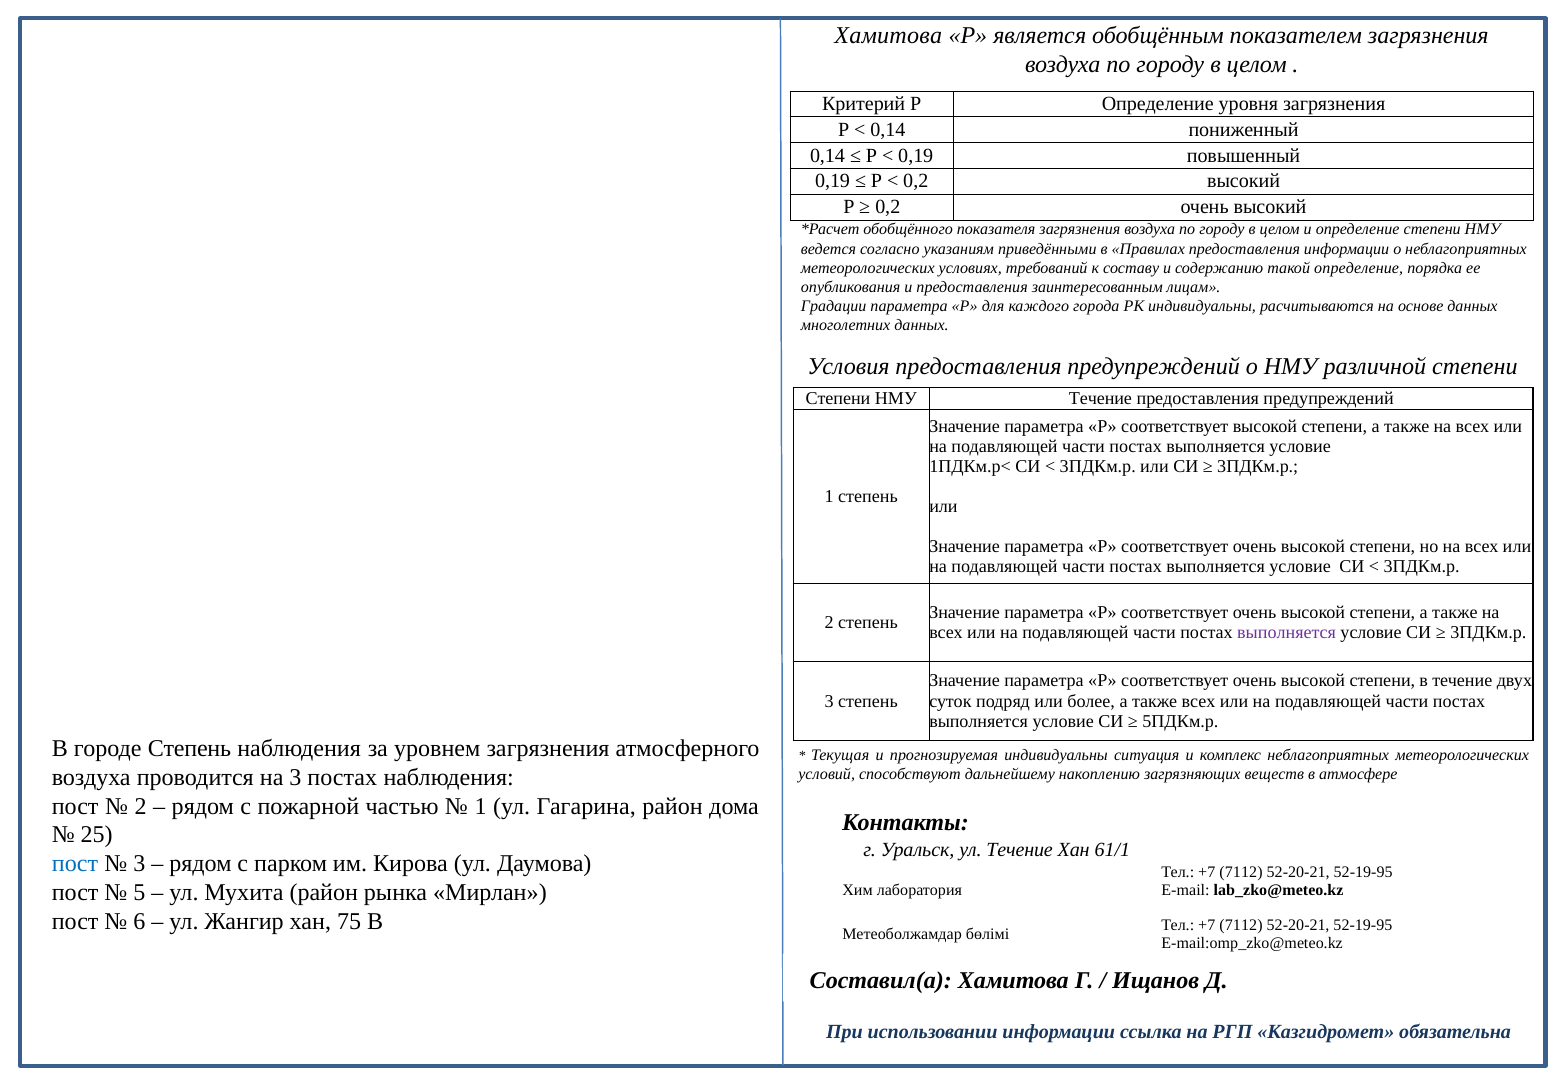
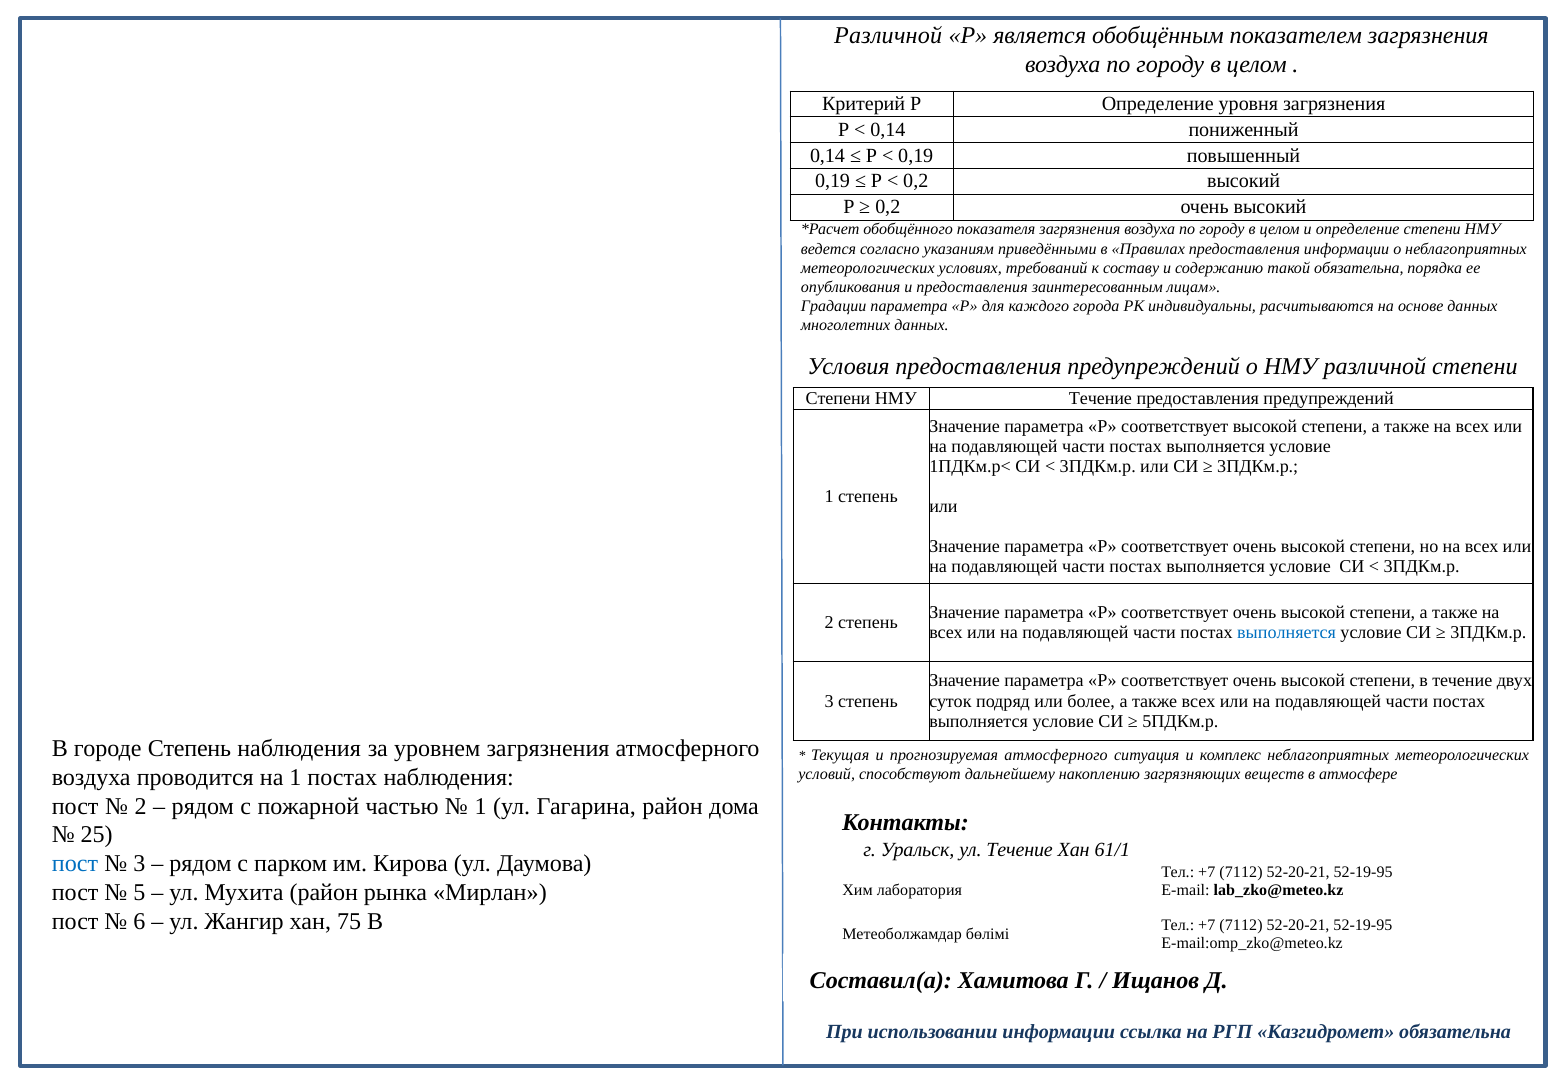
Хамитова: Хамитова -> Различной (888, 36)
такой определение: определение -> обязательна (1359, 268)
выполняется colour: purple -> blue (1287, 633)
прогнозируемая индивидуальны: индивидуальны -> атмосферного (1056, 755)
на 3: 3 -> 1 (295, 777)
